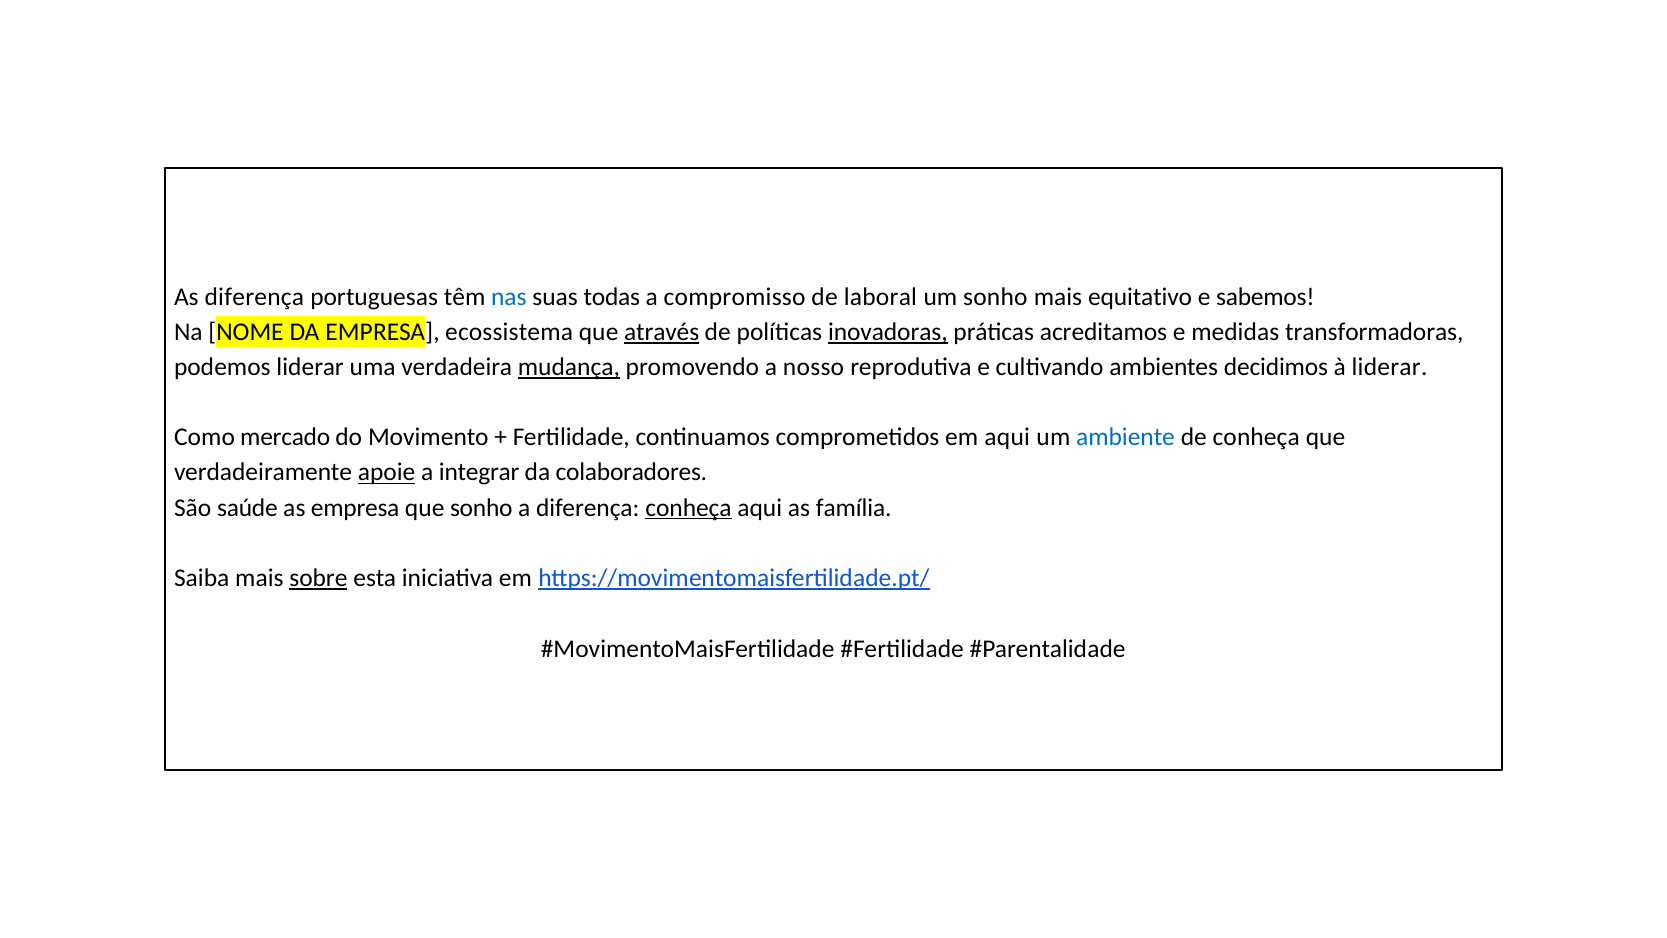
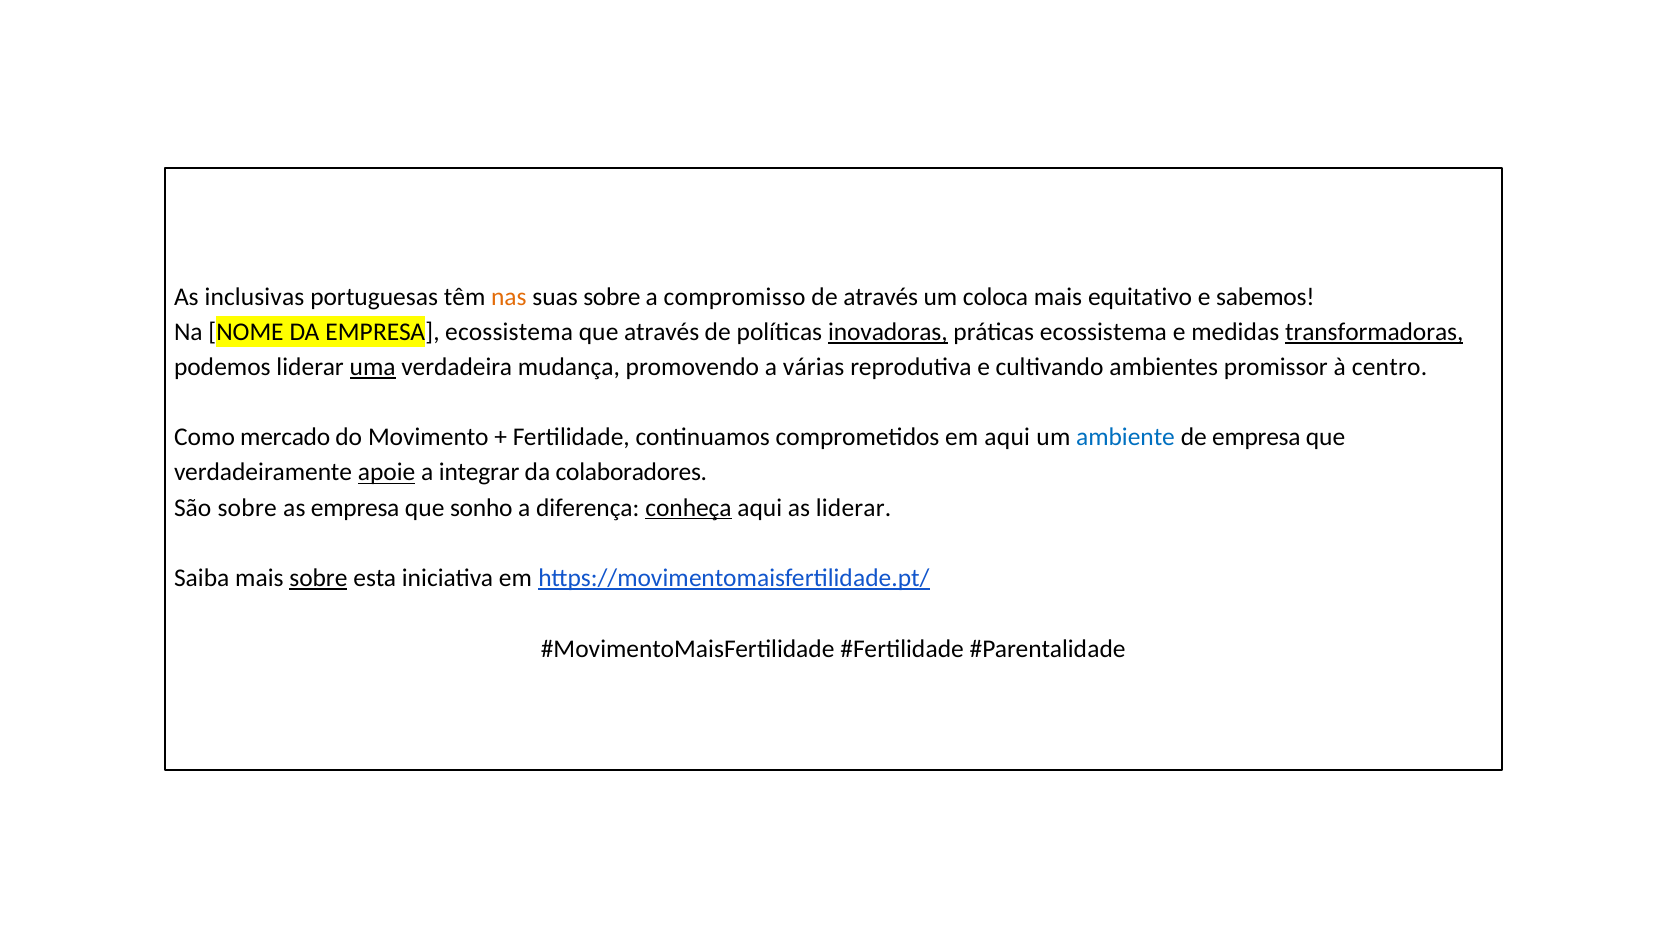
As diferença: diferença -> inclusivas (254, 297)
nas colour: blue -> orange (509, 297)
suas todas: todas -> sobre (612, 297)
de laboral: laboral -> através (881, 297)
um sonho: sonho -> coloca (996, 297)
através underline: present -> none (662, 332)
práticas acreditamos: acreditamos -> ecossistema (1103, 332)
transformadoras underline: none -> present (1374, 332)
uma underline: none -> present (373, 367)
mudança underline: present -> none (569, 367)
nosso: nosso -> várias (814, 367)
decidimos: decidimos -> promissor (1276, 367)
à liderar: liderar -> centro (1390, 367)
de conheça: conheça -> empresa (1256, 437)
São saúde: saúde -> sobre (247, 508)
as família: família -> liderar (854, 508)
